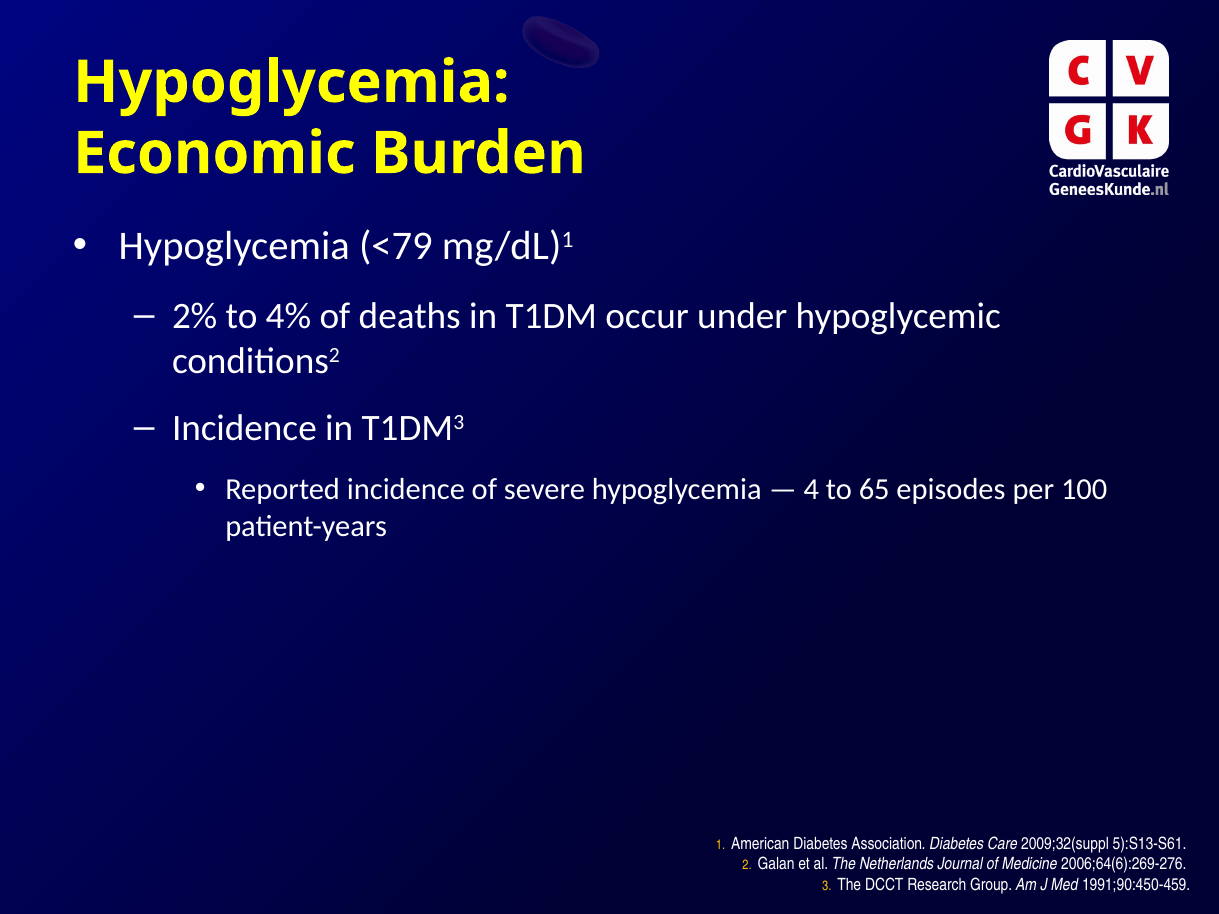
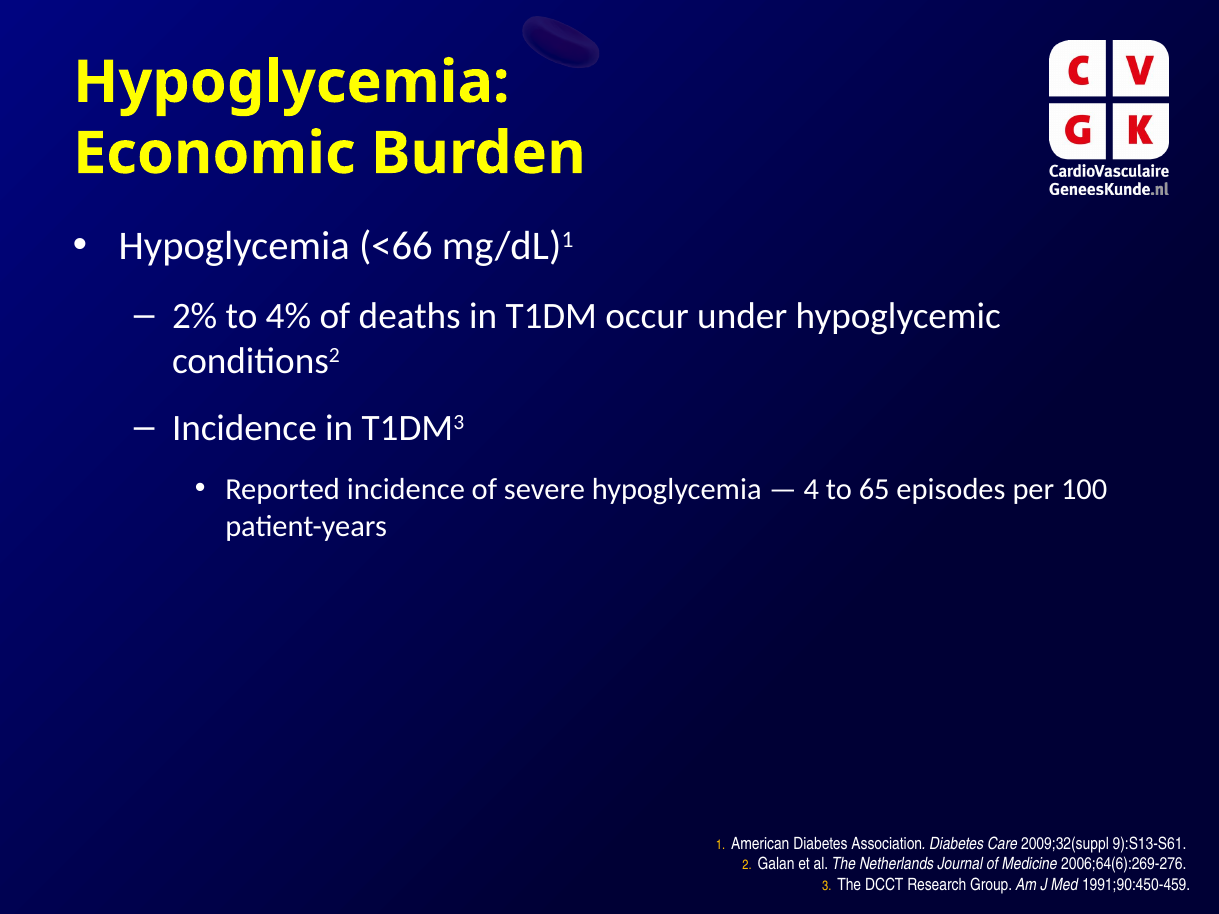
<79: <79 -> <66 (396, 247)
5):S13-S61: 5):S13-S61 -> 9):S13-S61 (1150, 844)
